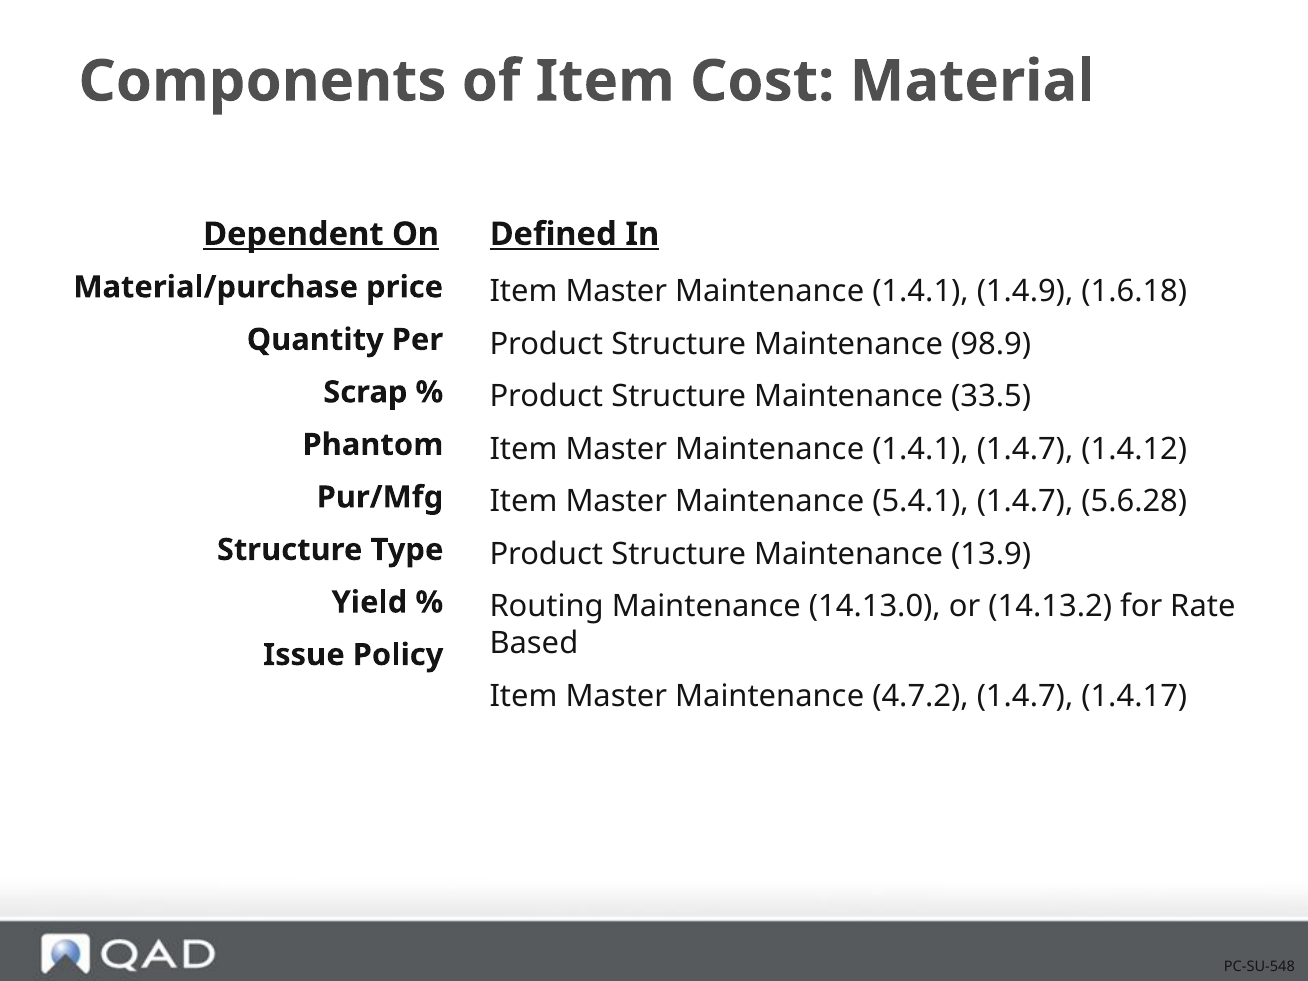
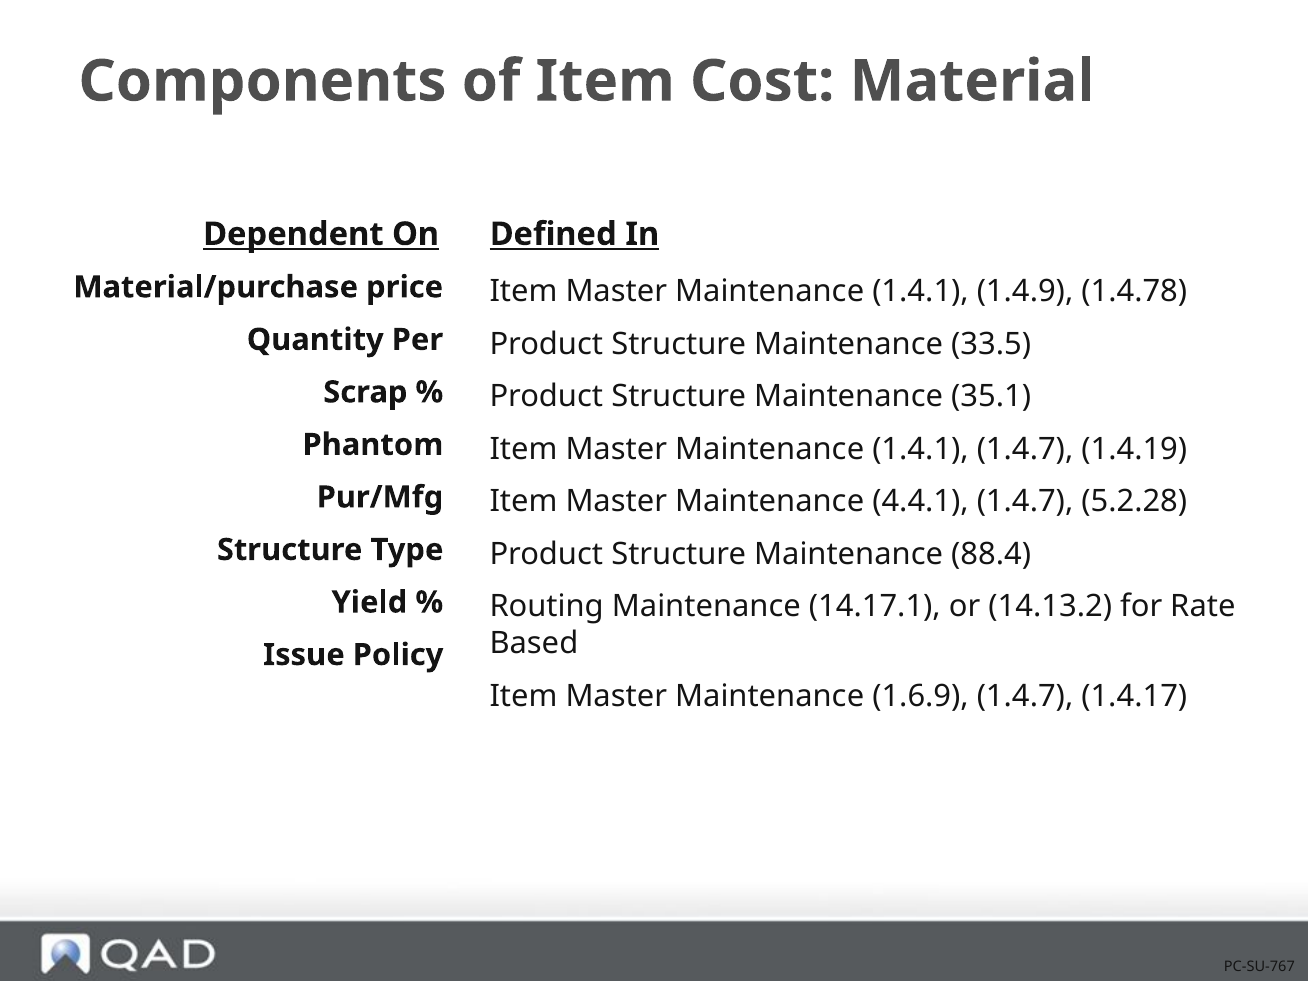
1.6.18: 1.6.18 -> 1.4.78 (1134, 291)
98.9: 98.9 -> 33.5 (991, 344)
33.5: 33.5 -> 35.1 (991, 396)
1.4.12: 1.4.12 -> 1.4.19 (1134, 449)
5.4.1: 5.4.1 -> 4.4.1 (920, 501)
5.6.28: 5.6.28 -> 5.2.28 (1134, 501)
13.9: 13.9 -> 88.4 (991, 554)
14.13.0: 14.13.0 -> 14.17.1 (875, 606)
4.7.2: 4.7.2 -> 1.6.9 (920, 696)
PC-SU-548: PC-SU-548 -> PC-SU-767 (1259, 967)
